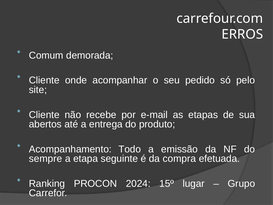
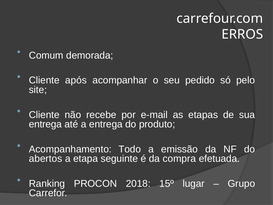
onde: onde -> após (76, 80)
abertos: abertos -> entrega (45, 124)
sempre: sempre -> abertos (46, 158)
2024: 2024 -> 2018 (138, 183)
